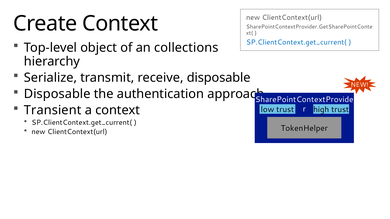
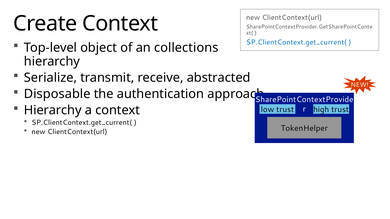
receive disposable: disposable -> abstracted (219, 78)
Transient: Transient -> Hierarchy (53, 110)
